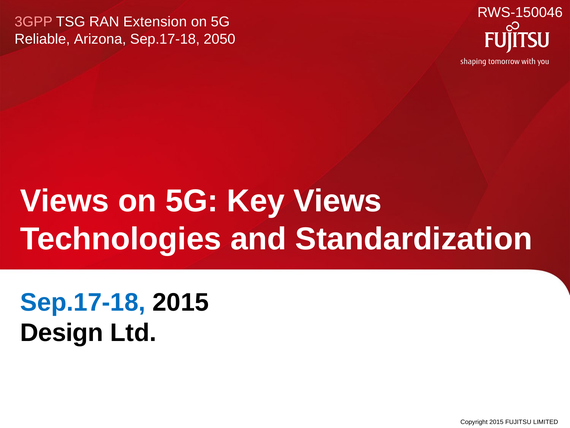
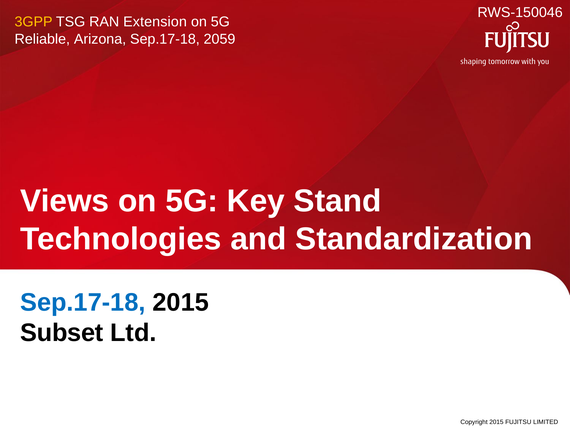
3GPP colour: pink -> yellow (34, 22)
2050: 2050 -> 2059 (219, 39)
Key Views: Views -> Stand (338, 201)
Design: Design -> Subset (62, 332)
